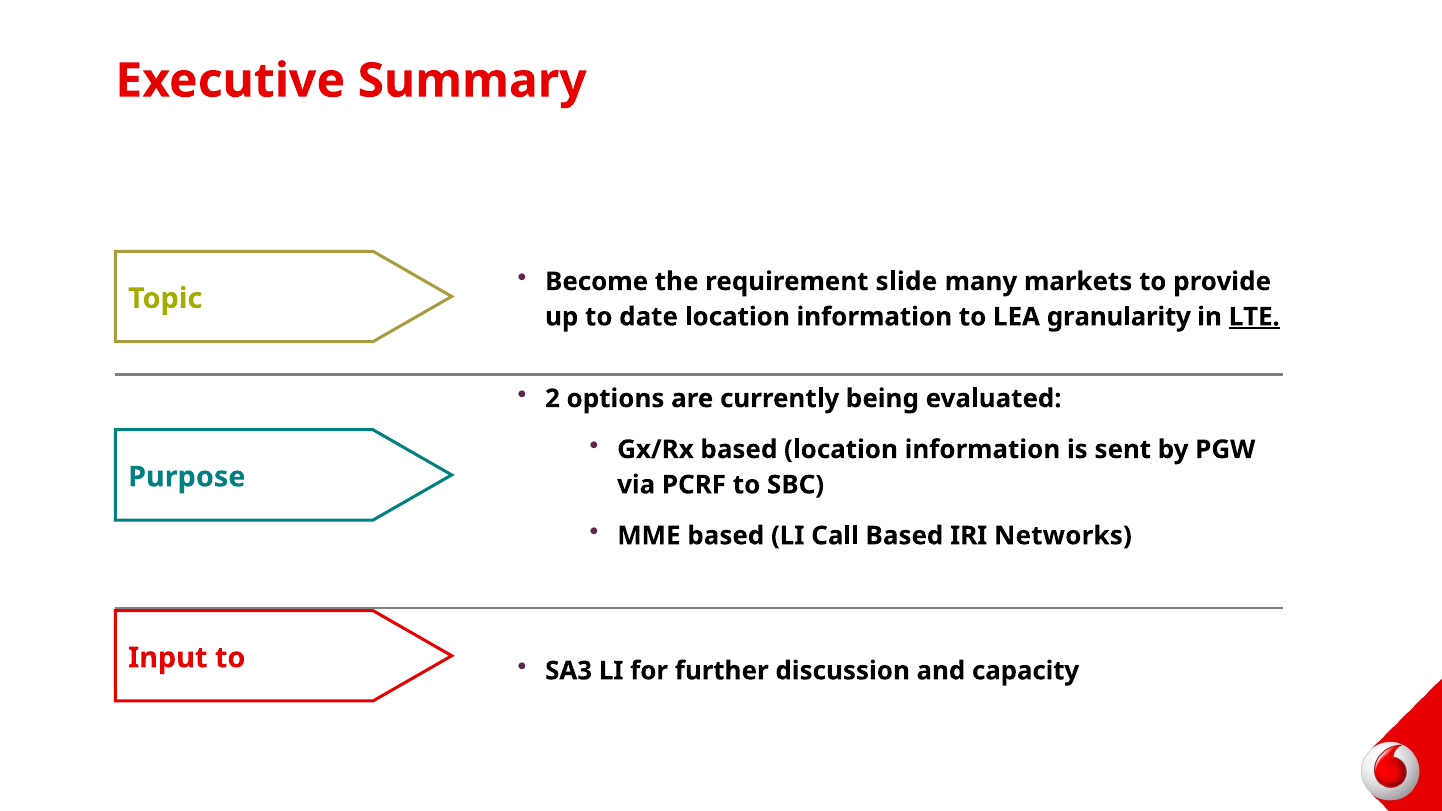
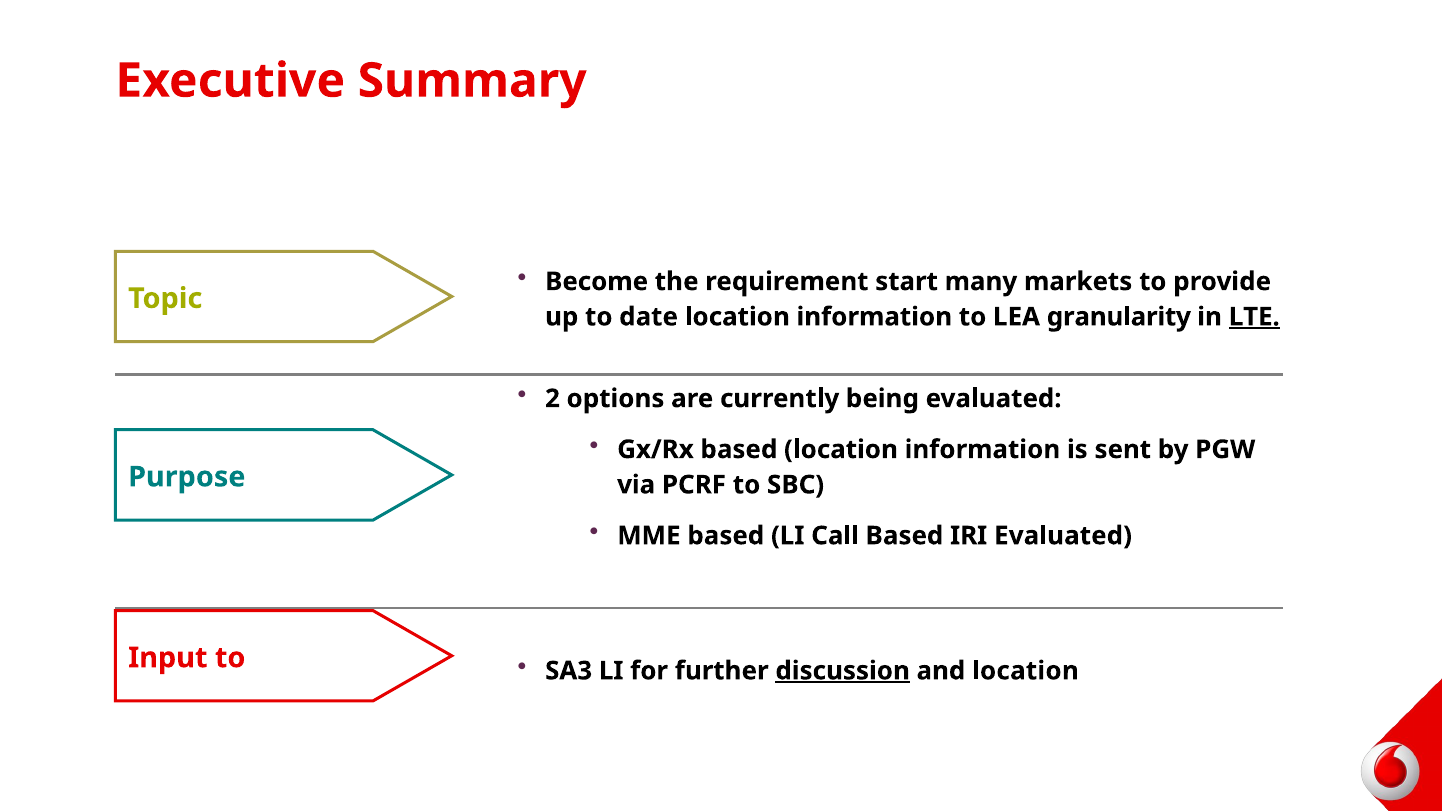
slide: slide -> start (907, 282)
IRI Networks: Networks -> Evaluated (1063, 536)
discussion underline: none -> present (843, 671)
and capacity: capacity -> location (1025, 671)
